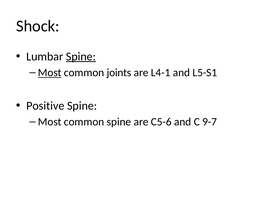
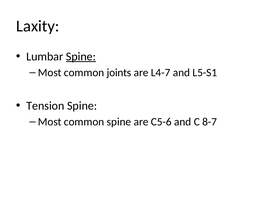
Shock: Shock -> Laxity (38, 26)
Most underline: present -> none (50, 73)
L4-1: L4-1 -> L4-7 (161, 73)
Positive: Positive -> Tension (45, 106)
9-7: 9-7 -> 8-7 (210, 122)
